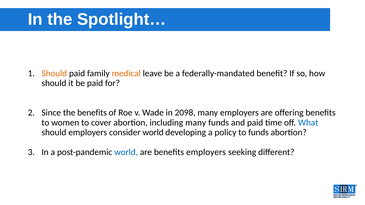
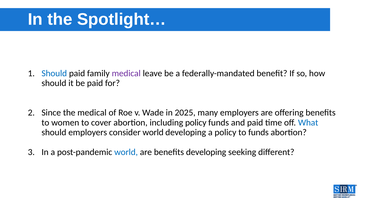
Should colour: orange -> blue (54, 73)
medical colour: orange -> purple (126, 73)
the benefits: benefits -> medical (92, 113)
2098: 2098 -> 2025 (185, 113)
including many: many -> policy (196, 123)
benefits employers: employers -> developing (206, 152)
